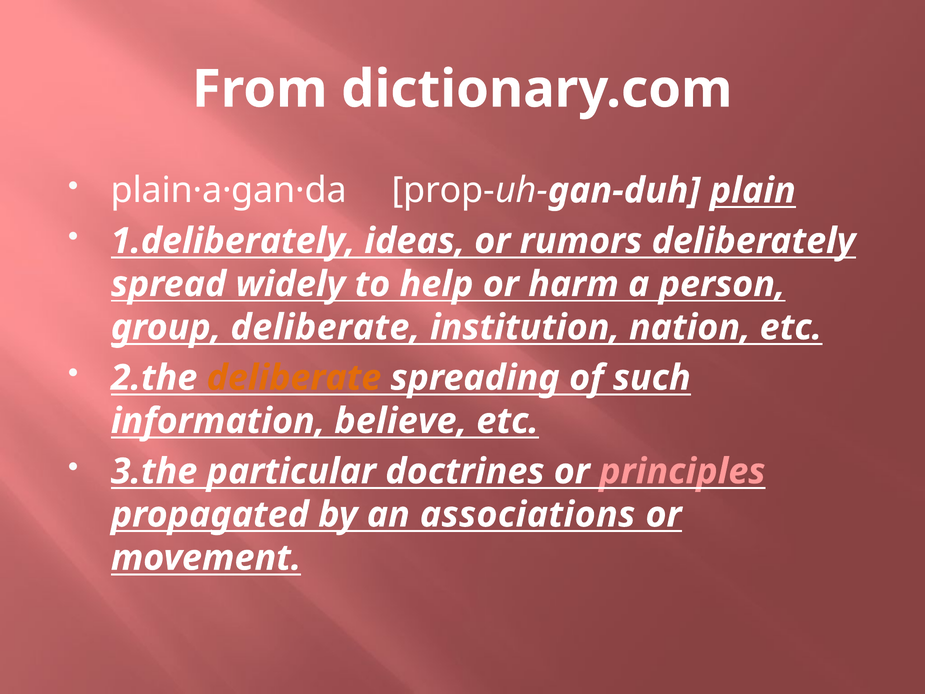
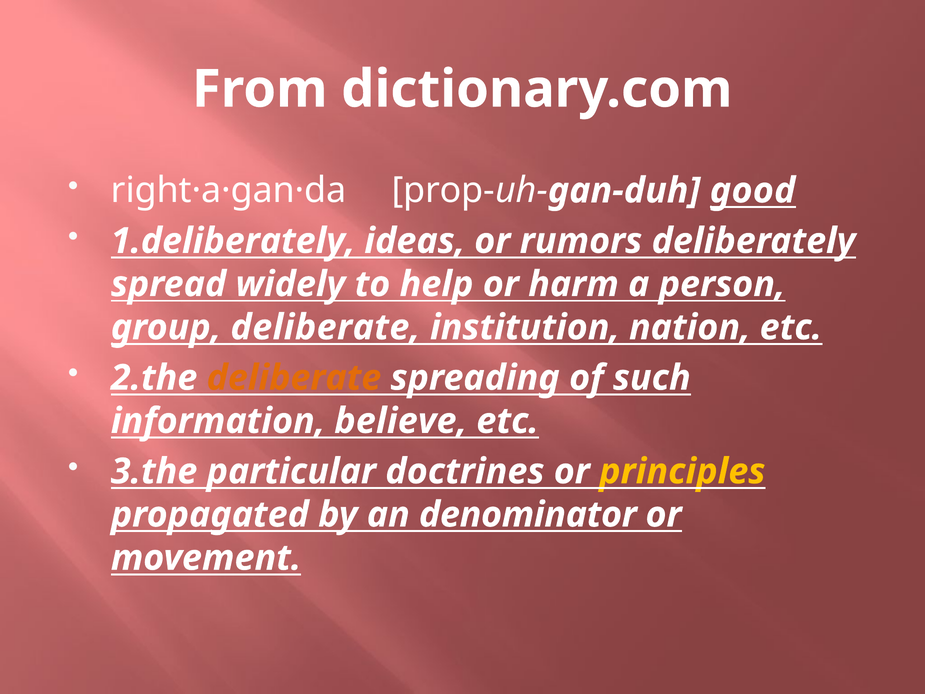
plain·a·gan·da: plain·a·gan·da -> right·a·gan·da (229, 191)
plain: plain -> good (753, 191)
principles colour: pink -> yellow (682, 471)
associations: associations -> denominator (528, 515)
